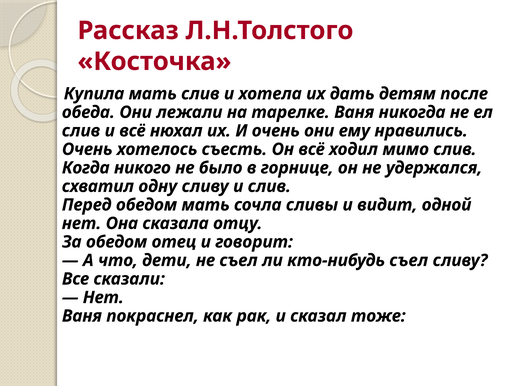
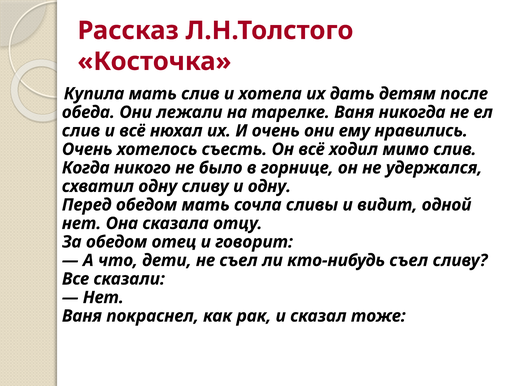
и слив: слив -> одну (269, 186)
